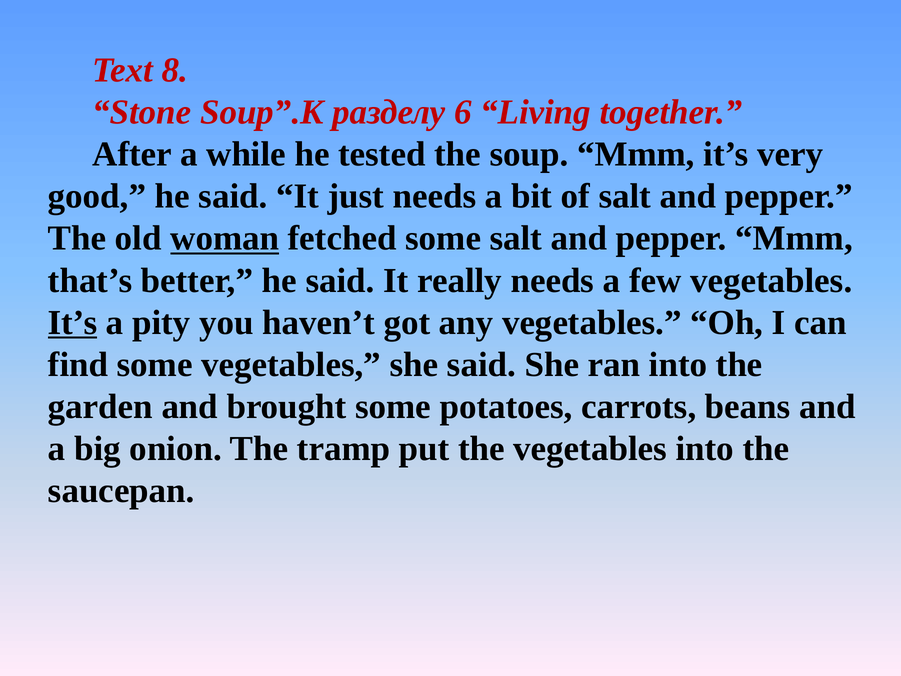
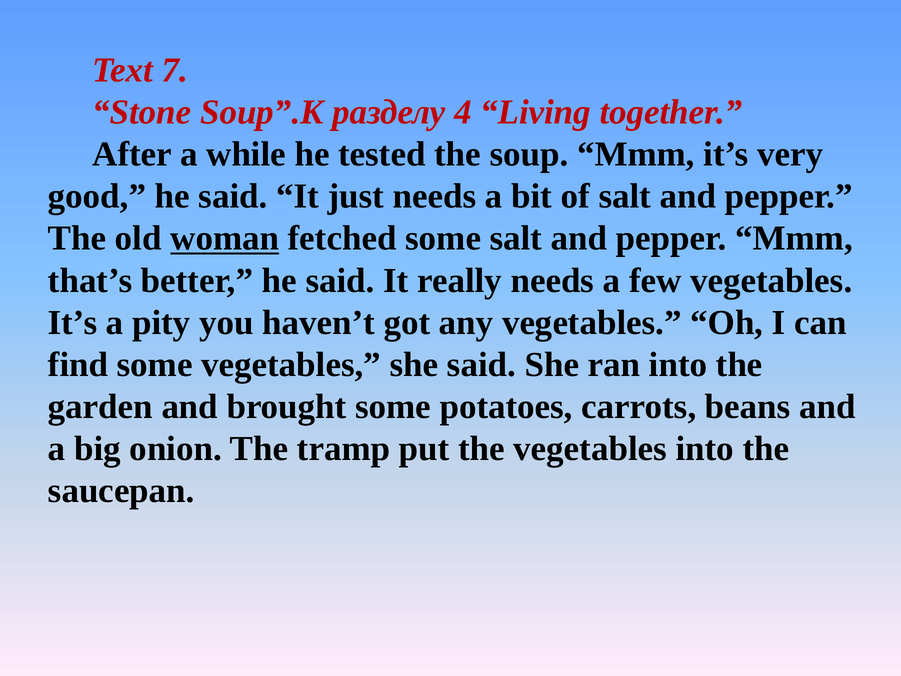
8: 8 -> 7 (175, 70)
6: 6 -> 4 (463, 112)
It’s underline: present -> none (73, 322)
